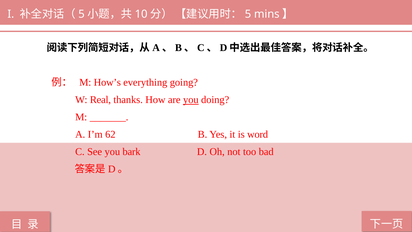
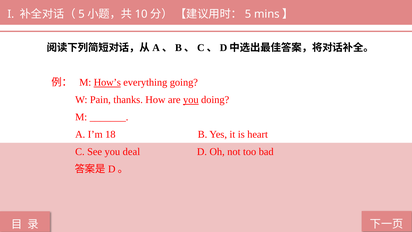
How’s underline: none -> present (107, 82)
Real: Real -> Pain (100, 100)
62: 62 -> 18 (110, 134)
word: word -> heart (258, 134)
bark: bark -> deal (131, 152)
